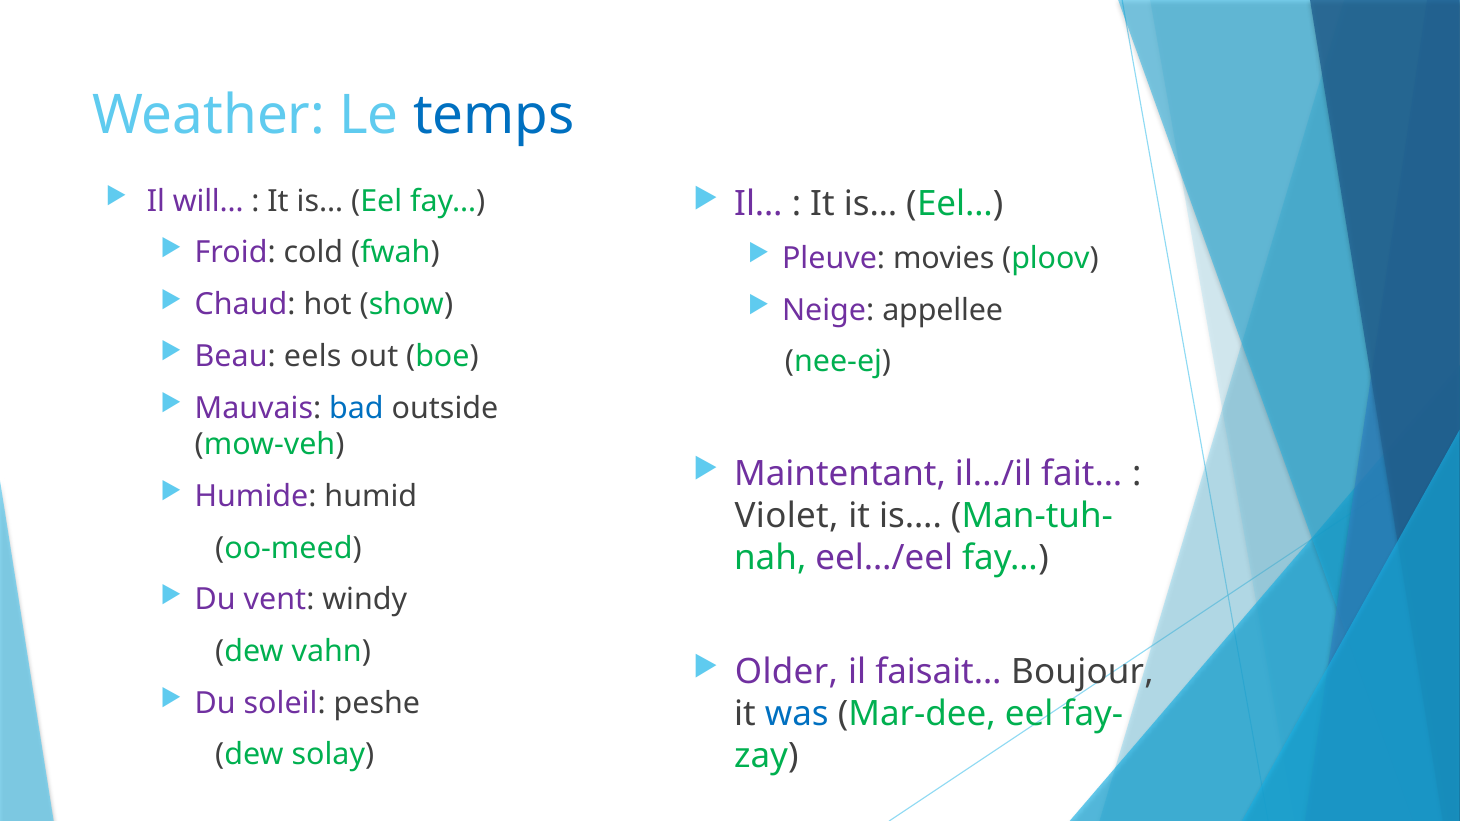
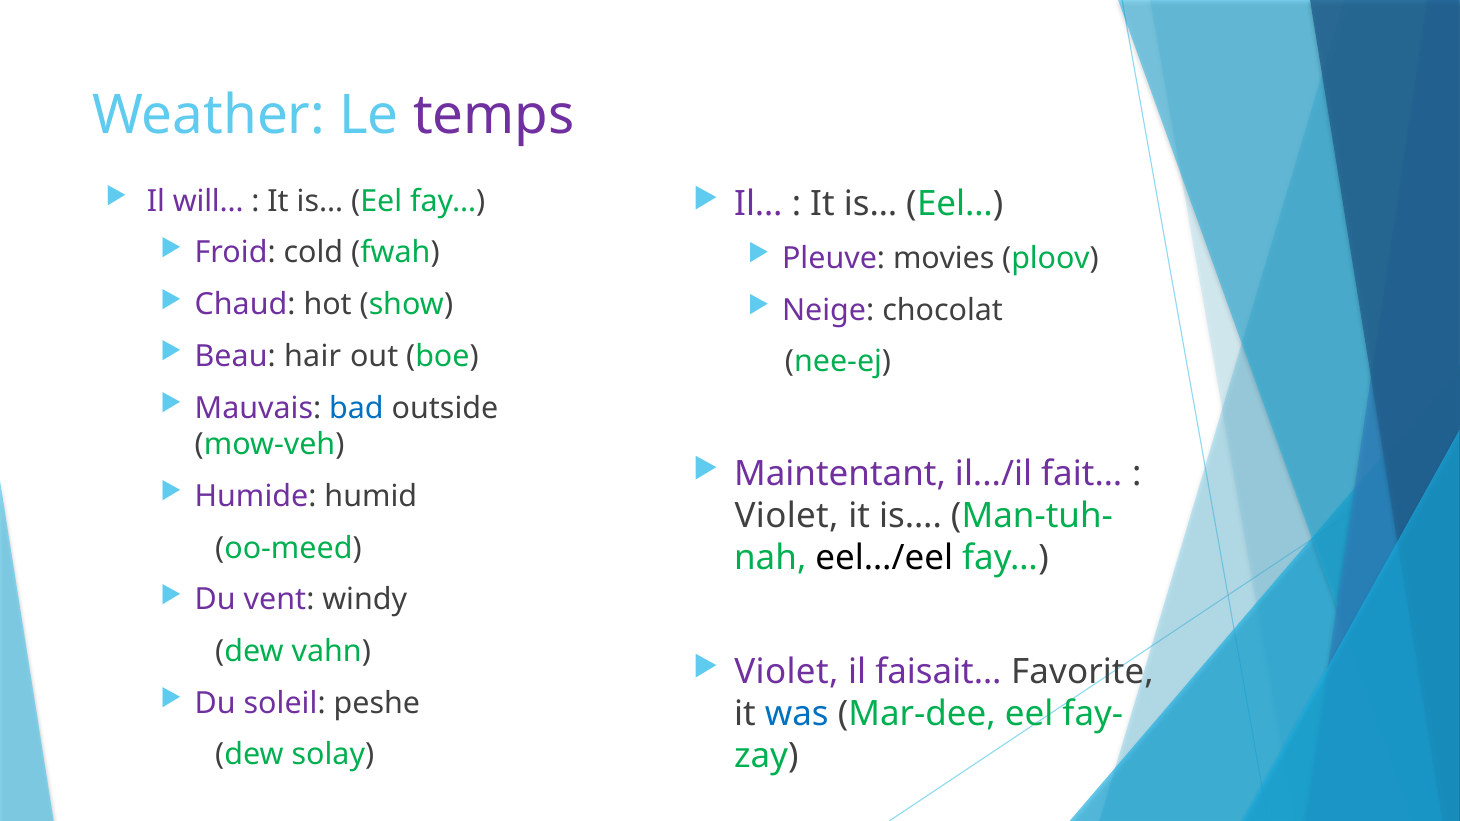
temps colour: blue -> purple (494, 115)
appellee: appellee -> chocolat (943, 310)
eels: eels -> hair (313, 356)
eel…/eel colour: purple -> black (884, 558)
Older: Older -> Violet (786, 672)
Boujour: Boujour -> Favorite (1083, 672)
